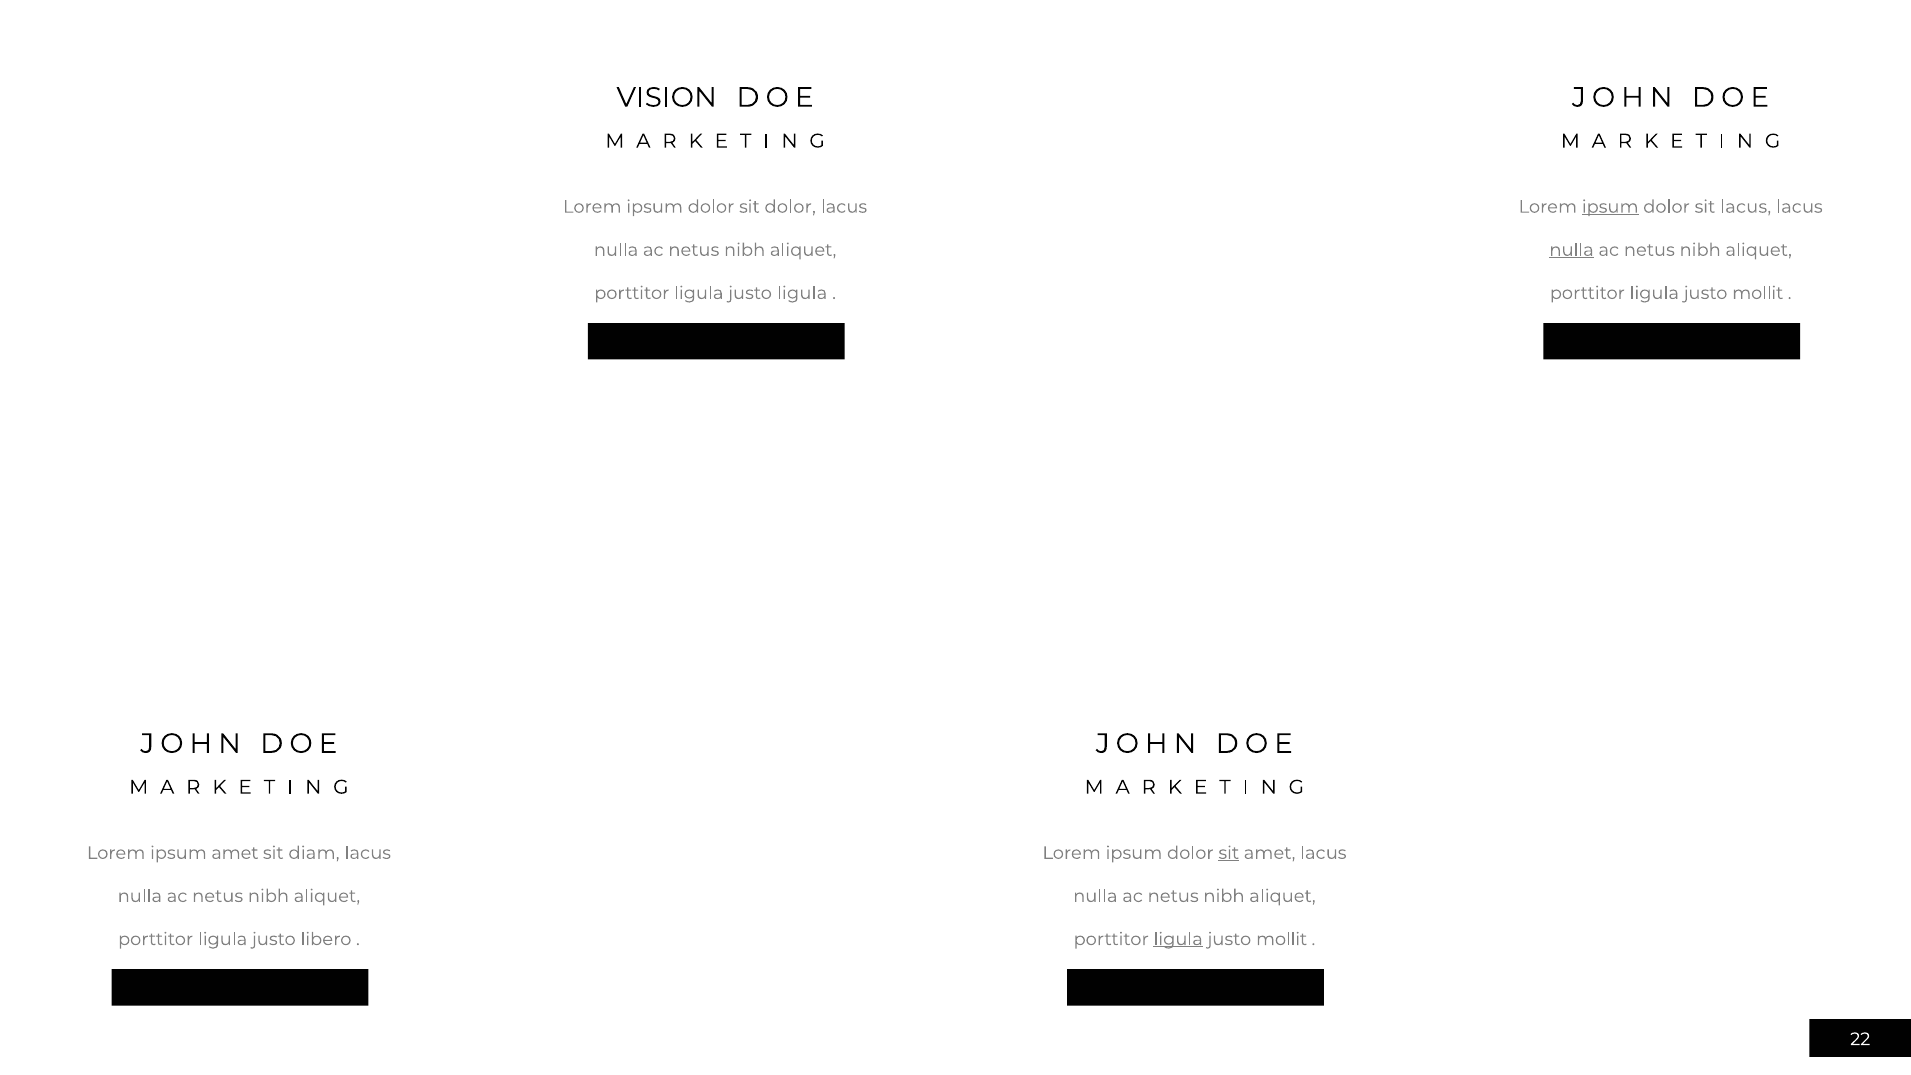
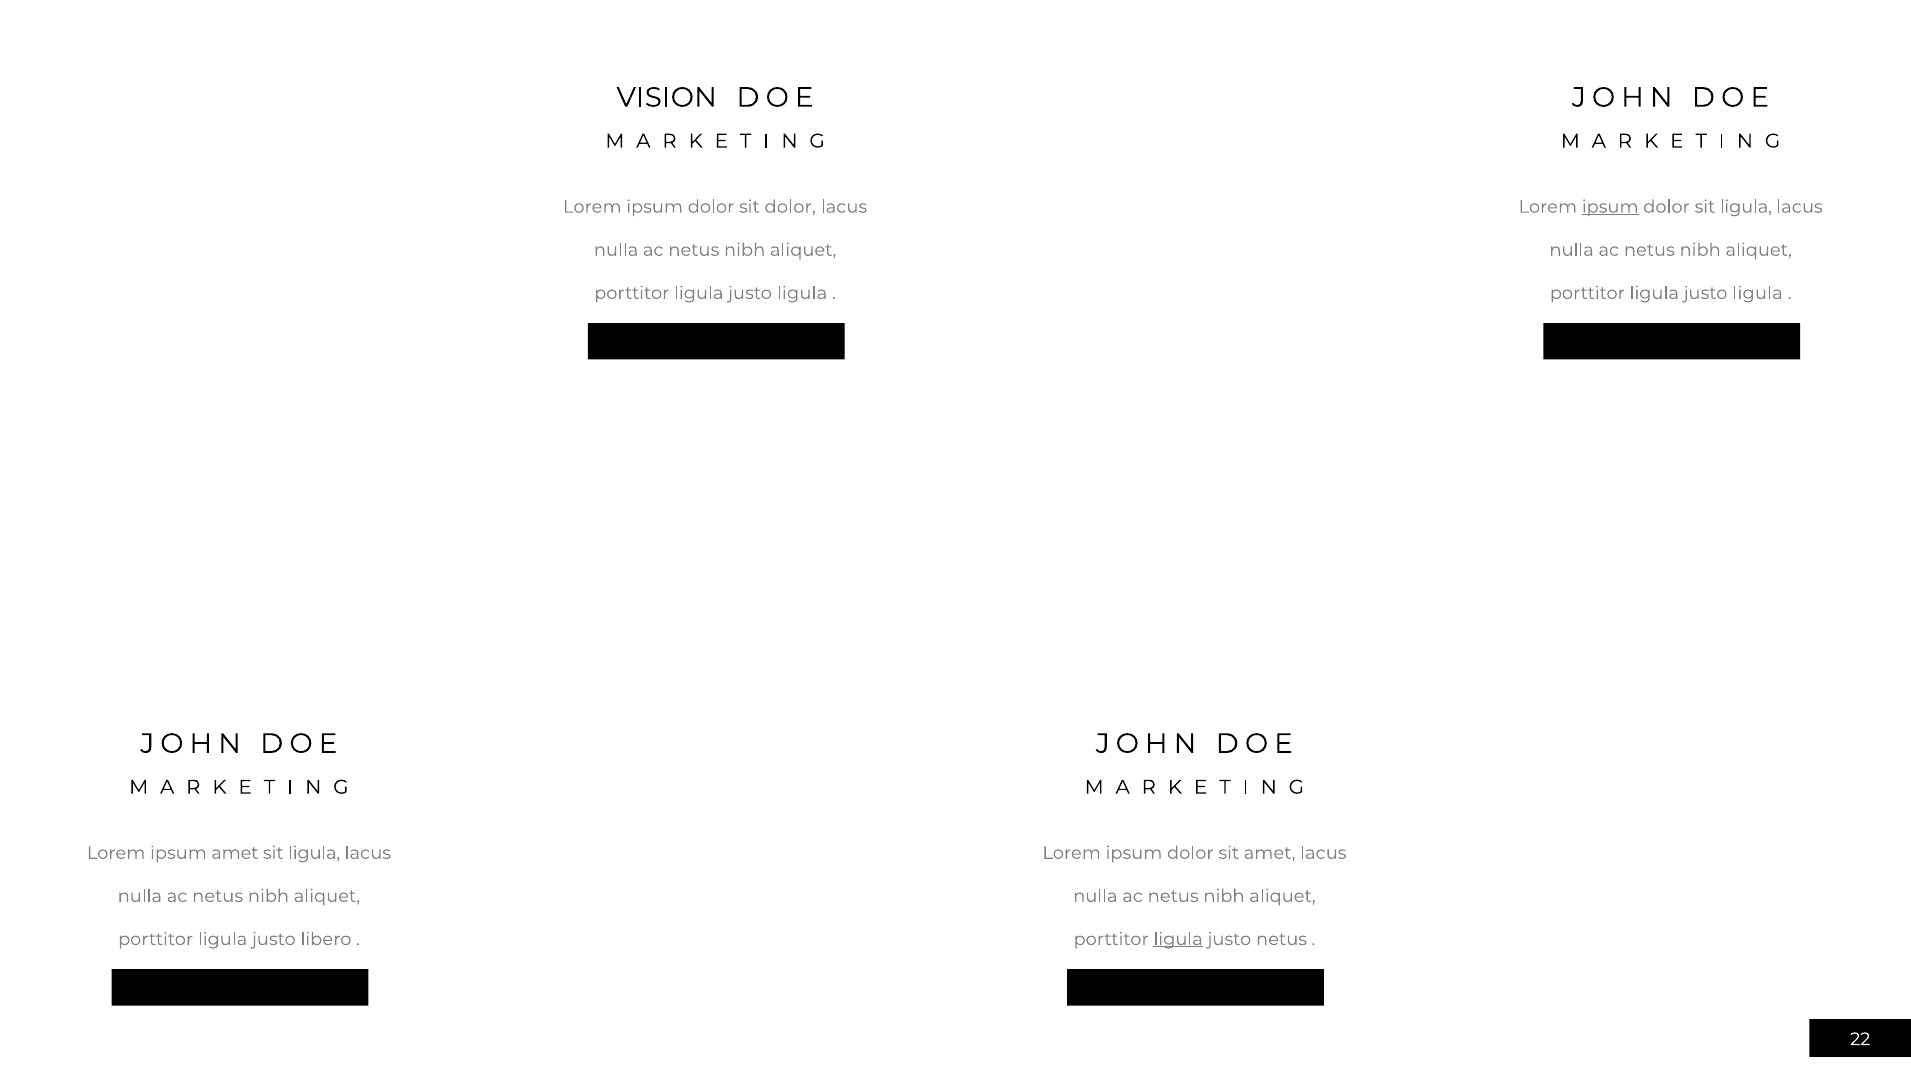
dolor sit lacus: lacus -> ligula (1746, 207)
nulla underline: present -> none (1572, 250)
mollit: mollit -> ligula (1758, 293)
diam: diam -> ligula (314, 853)
sit underline: present -> none (1229, 853)
mollit: mollit -> netus (1282, 939)
